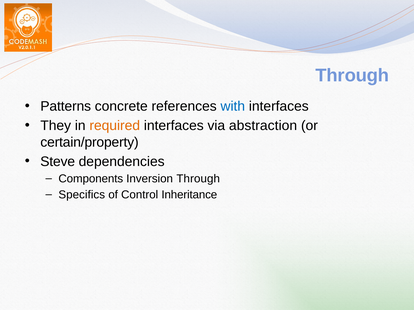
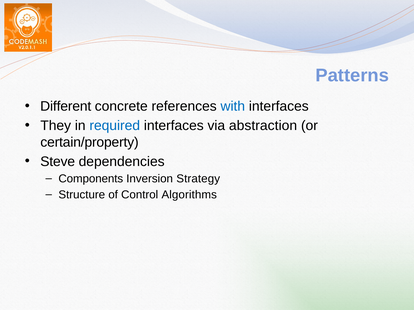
Through: Through -> Patterns (352, 75)
Patterns: Patterns -> Different (66, 107)
required colour: orange -> blue (115, 126)
Inversion Through: Through -> Strategy (198, 179)
Specifics: Specifics -> Structure (82, 195)
Inheritance: Inheritance -> Algorithms (189, 195)
